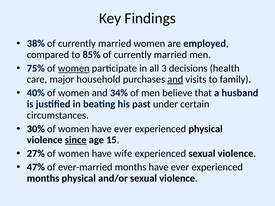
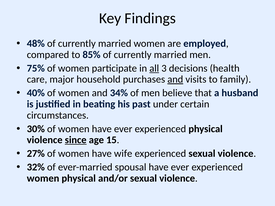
38%: 38% -> 48% (36, 44)
women underline: present -> none (74, 68)
all underline: none -> present (154, 68)
47%: 47% -> 32% (36, 167)
ever-married months: months -> spousal (131, 167)
months: months -> women (43, 178)
